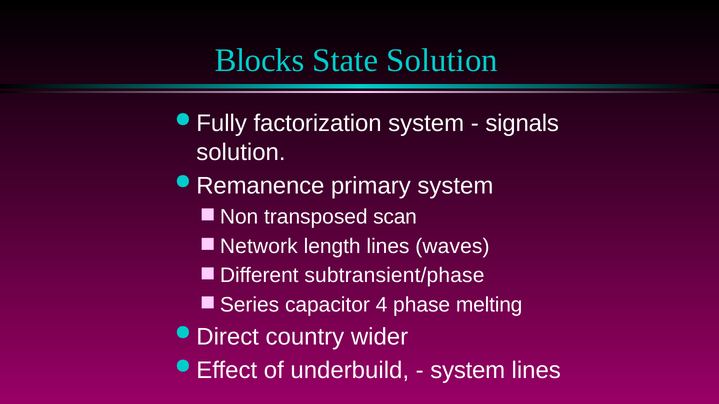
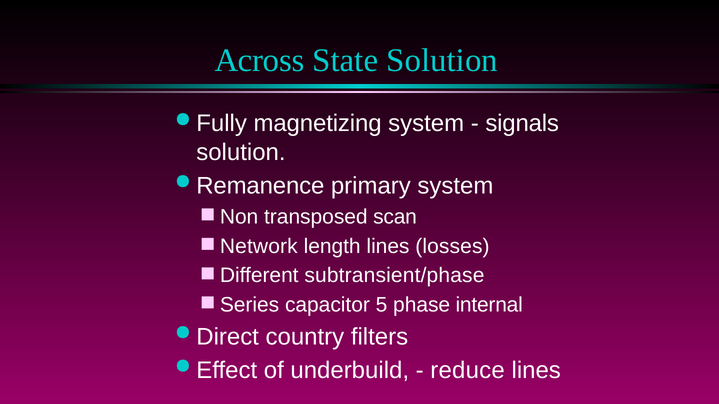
Blocks: Blocks -> Across (259, 61)
factorization: factorization -> magnetizing (318, 124)
waves: waves -> losses (452, 246)
4: 4 -> 5 (382, 305)
melting: melting -> internal (489, 305)
wider: wider -> filters (380, 337)
system: system -> reduce (468, 371)
